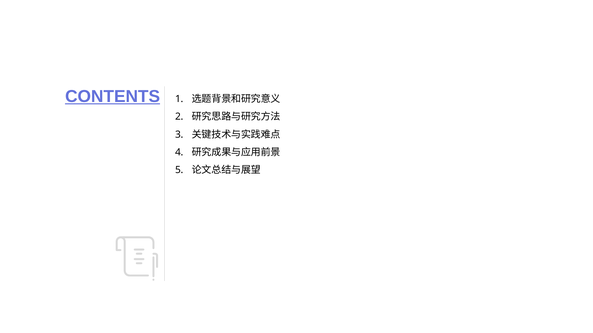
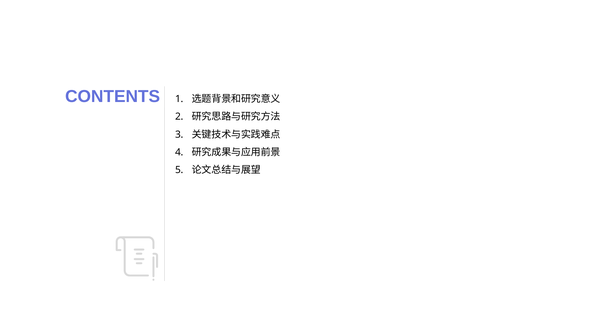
CONTENTS underline: present -> none (113, 96)
